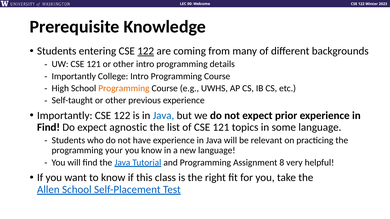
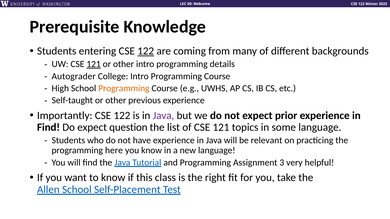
121 underline: none -> present (94, 64)
Importantly: Importantly -> Autograder (74, 76)
Java colour: blue -> purple (164, 116)
agnostic: agnostic -> question (128, 127)
your: your -> here (114, 151)
8: 8 -> 3 (282, 163)
